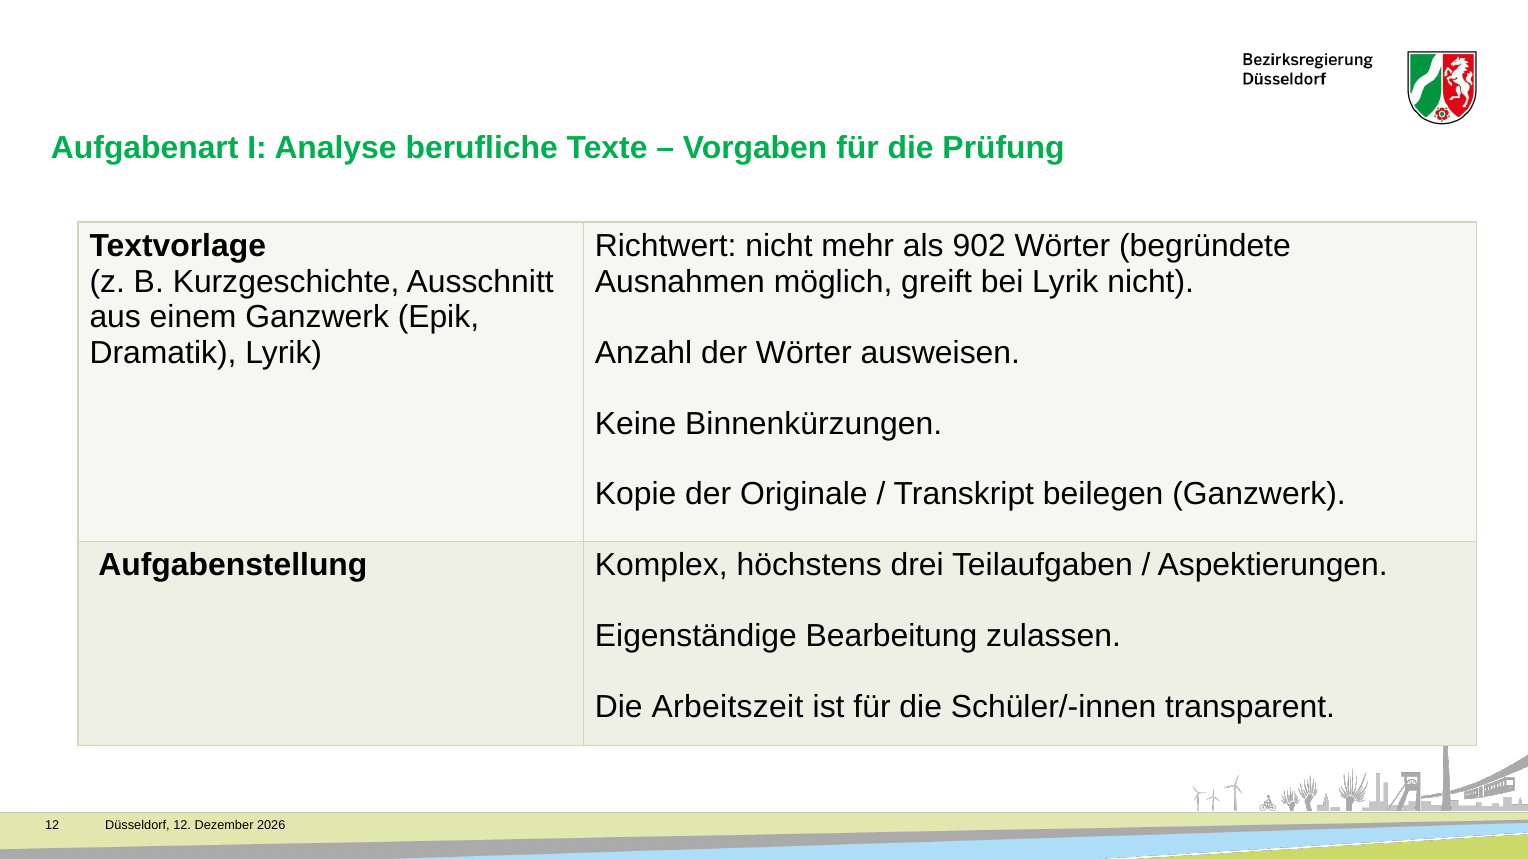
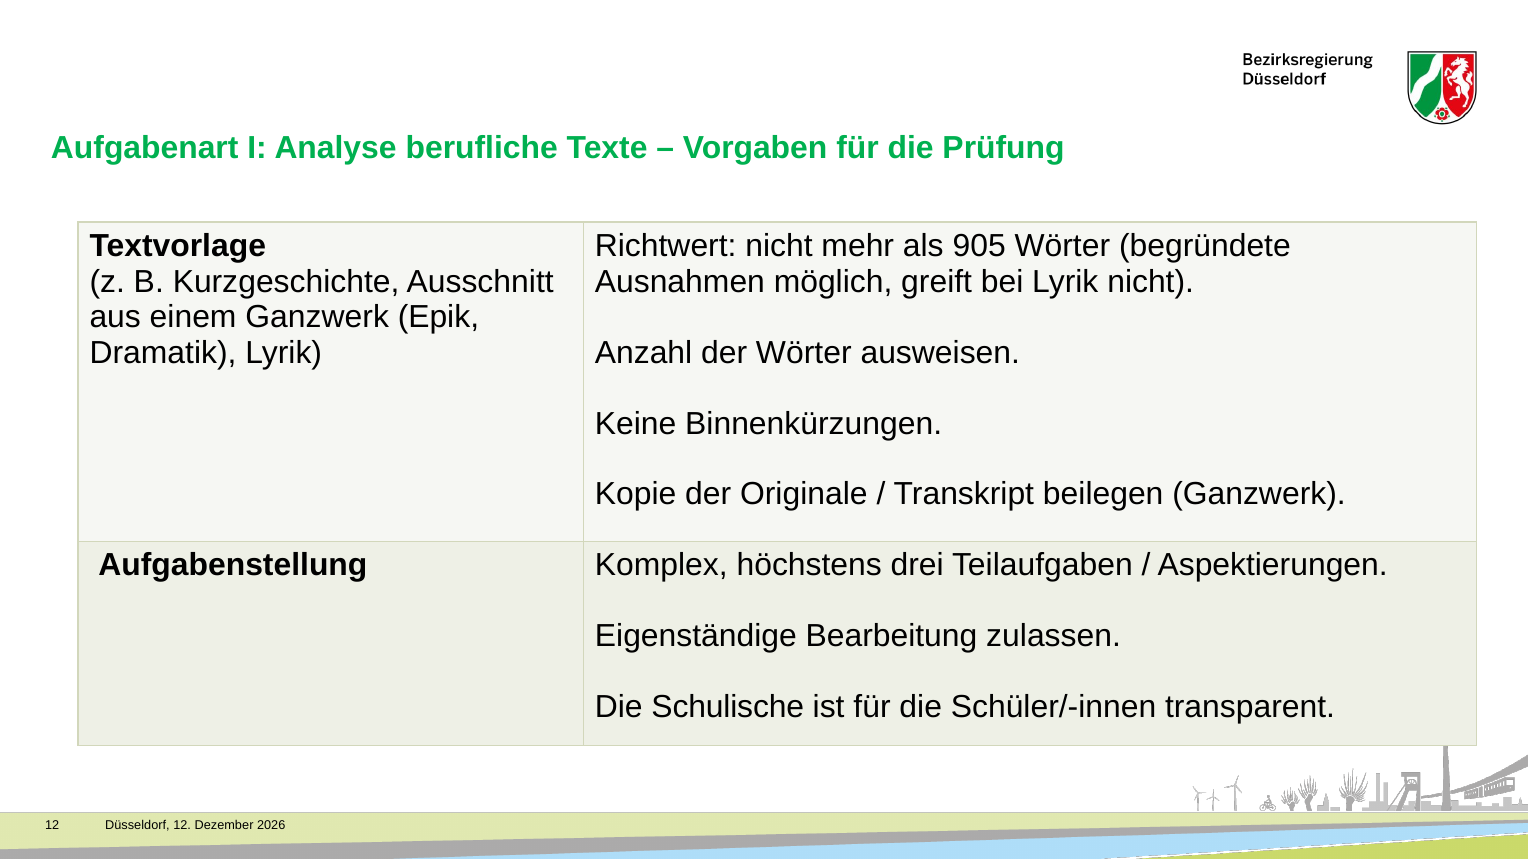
902: 902 -> 905 (979, 246)
Arbeitszeit: Arbeitszeit -> Schulische (728, 708)
